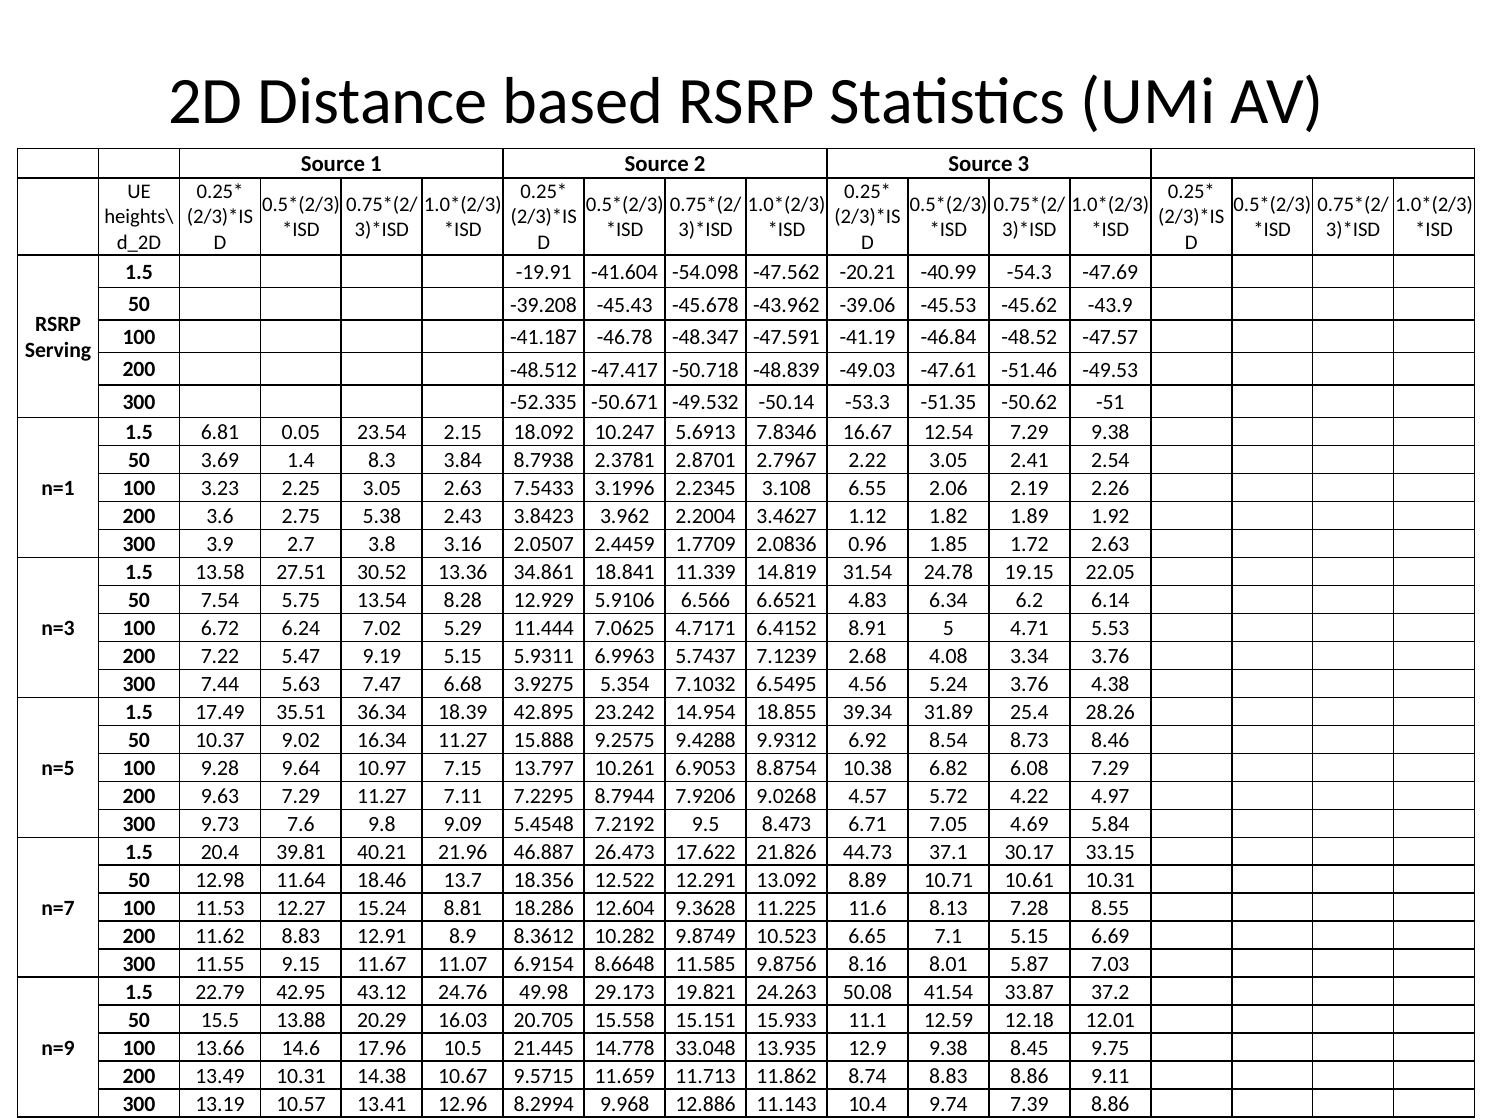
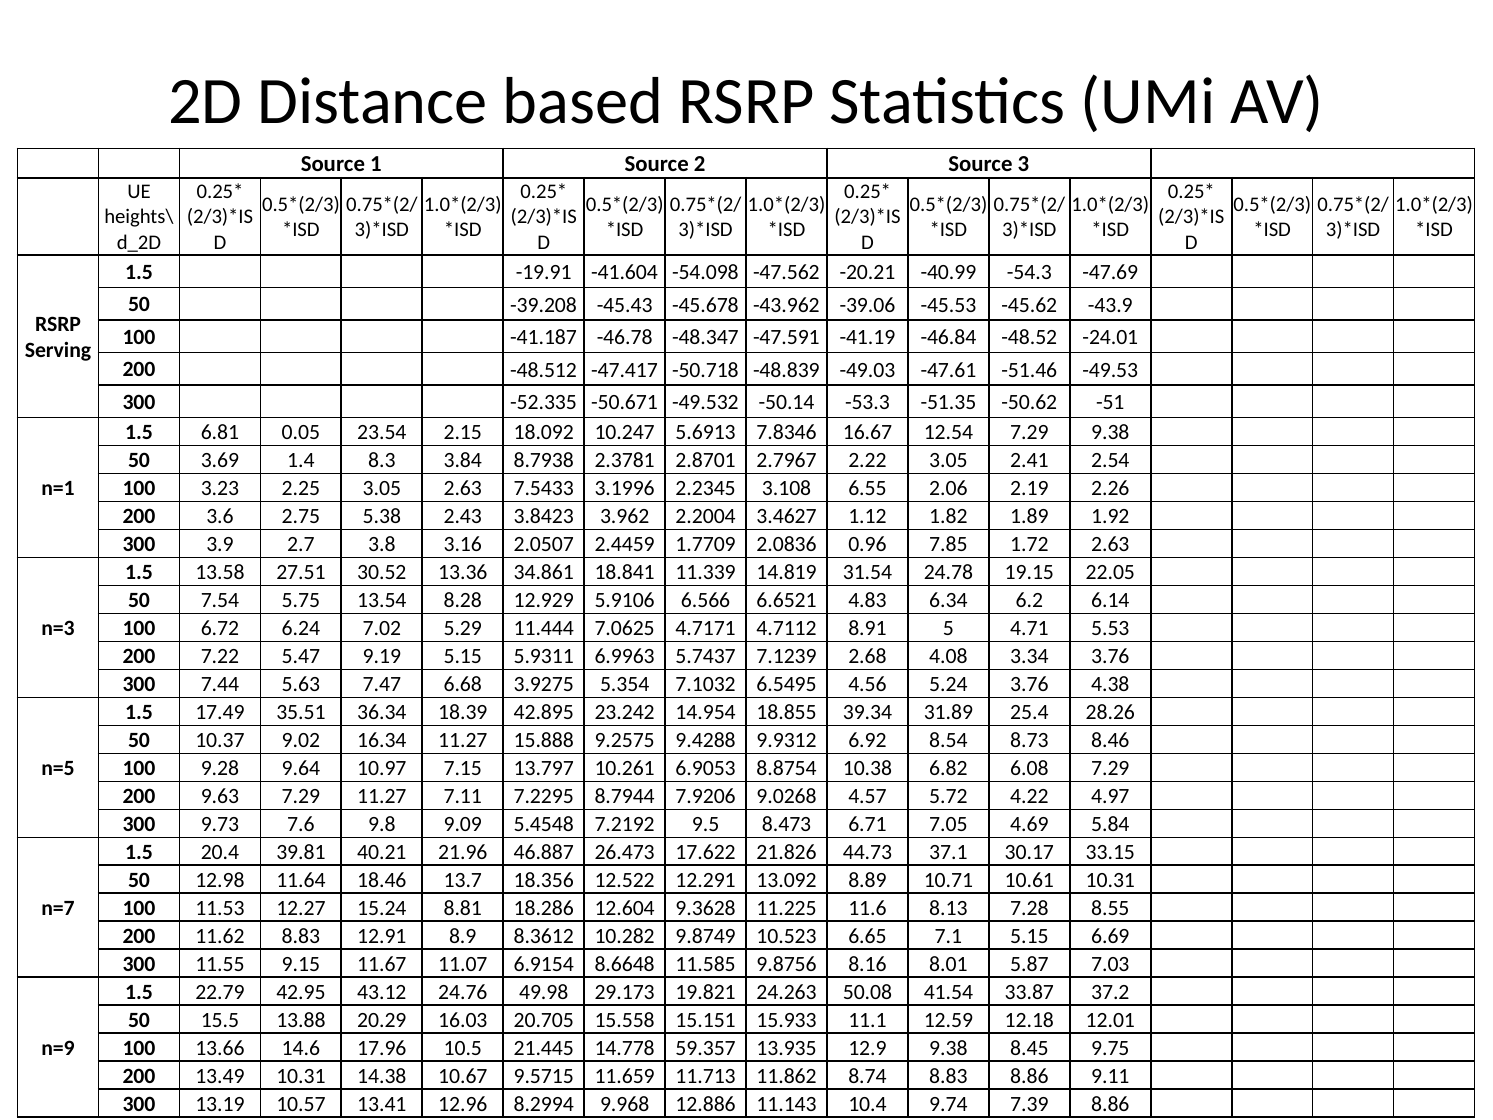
-47.57: -47.57 -> -24.01 (1110, 337)
1.85: 1.85 -> 7.85 (948, 544)
6.4152: 6.4152 -> 4.7112 (787, 628)
33.048: 33.048 -> 59.357 (706, 1048)
